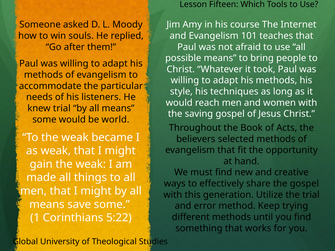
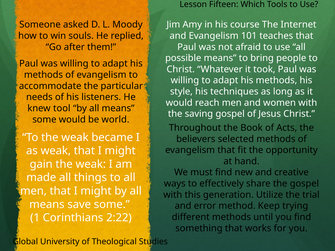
knew trial: trial -> tool (62, 108)
5:22: 5:22 -> 2:22 (119, 218)
